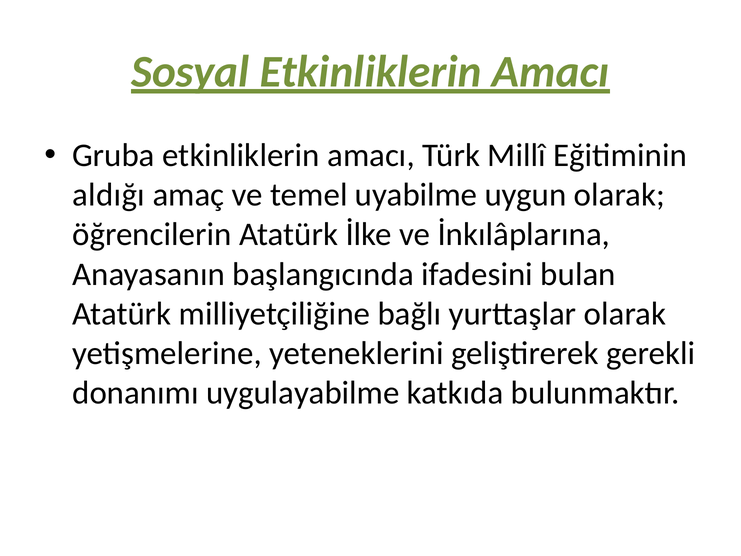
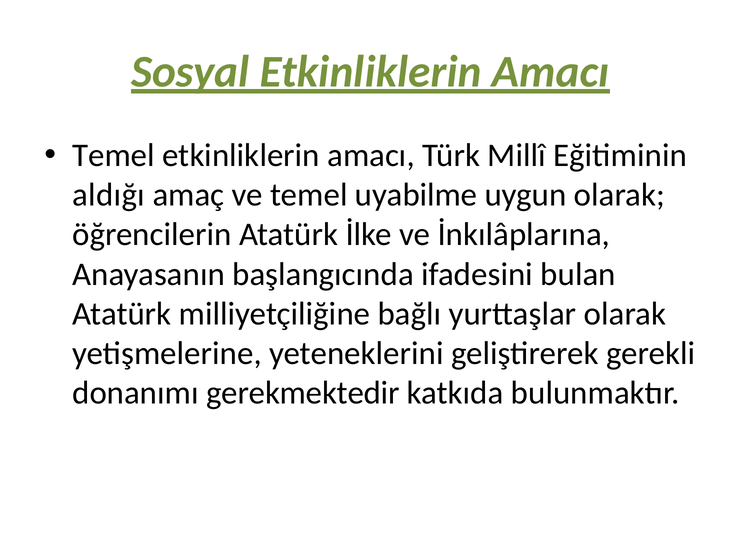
Gruba: Gruba -> Temel (114, 155)
uygulayabilme: uygulayabilme -> gerekmektedir (303, 393)
